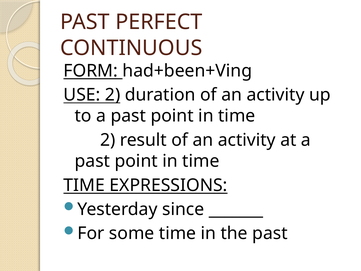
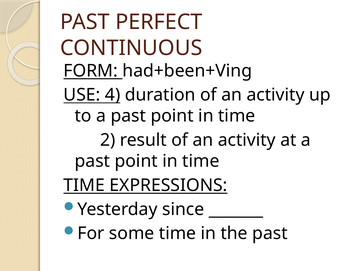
USE 2: 2 -> 4 (113, 95)
